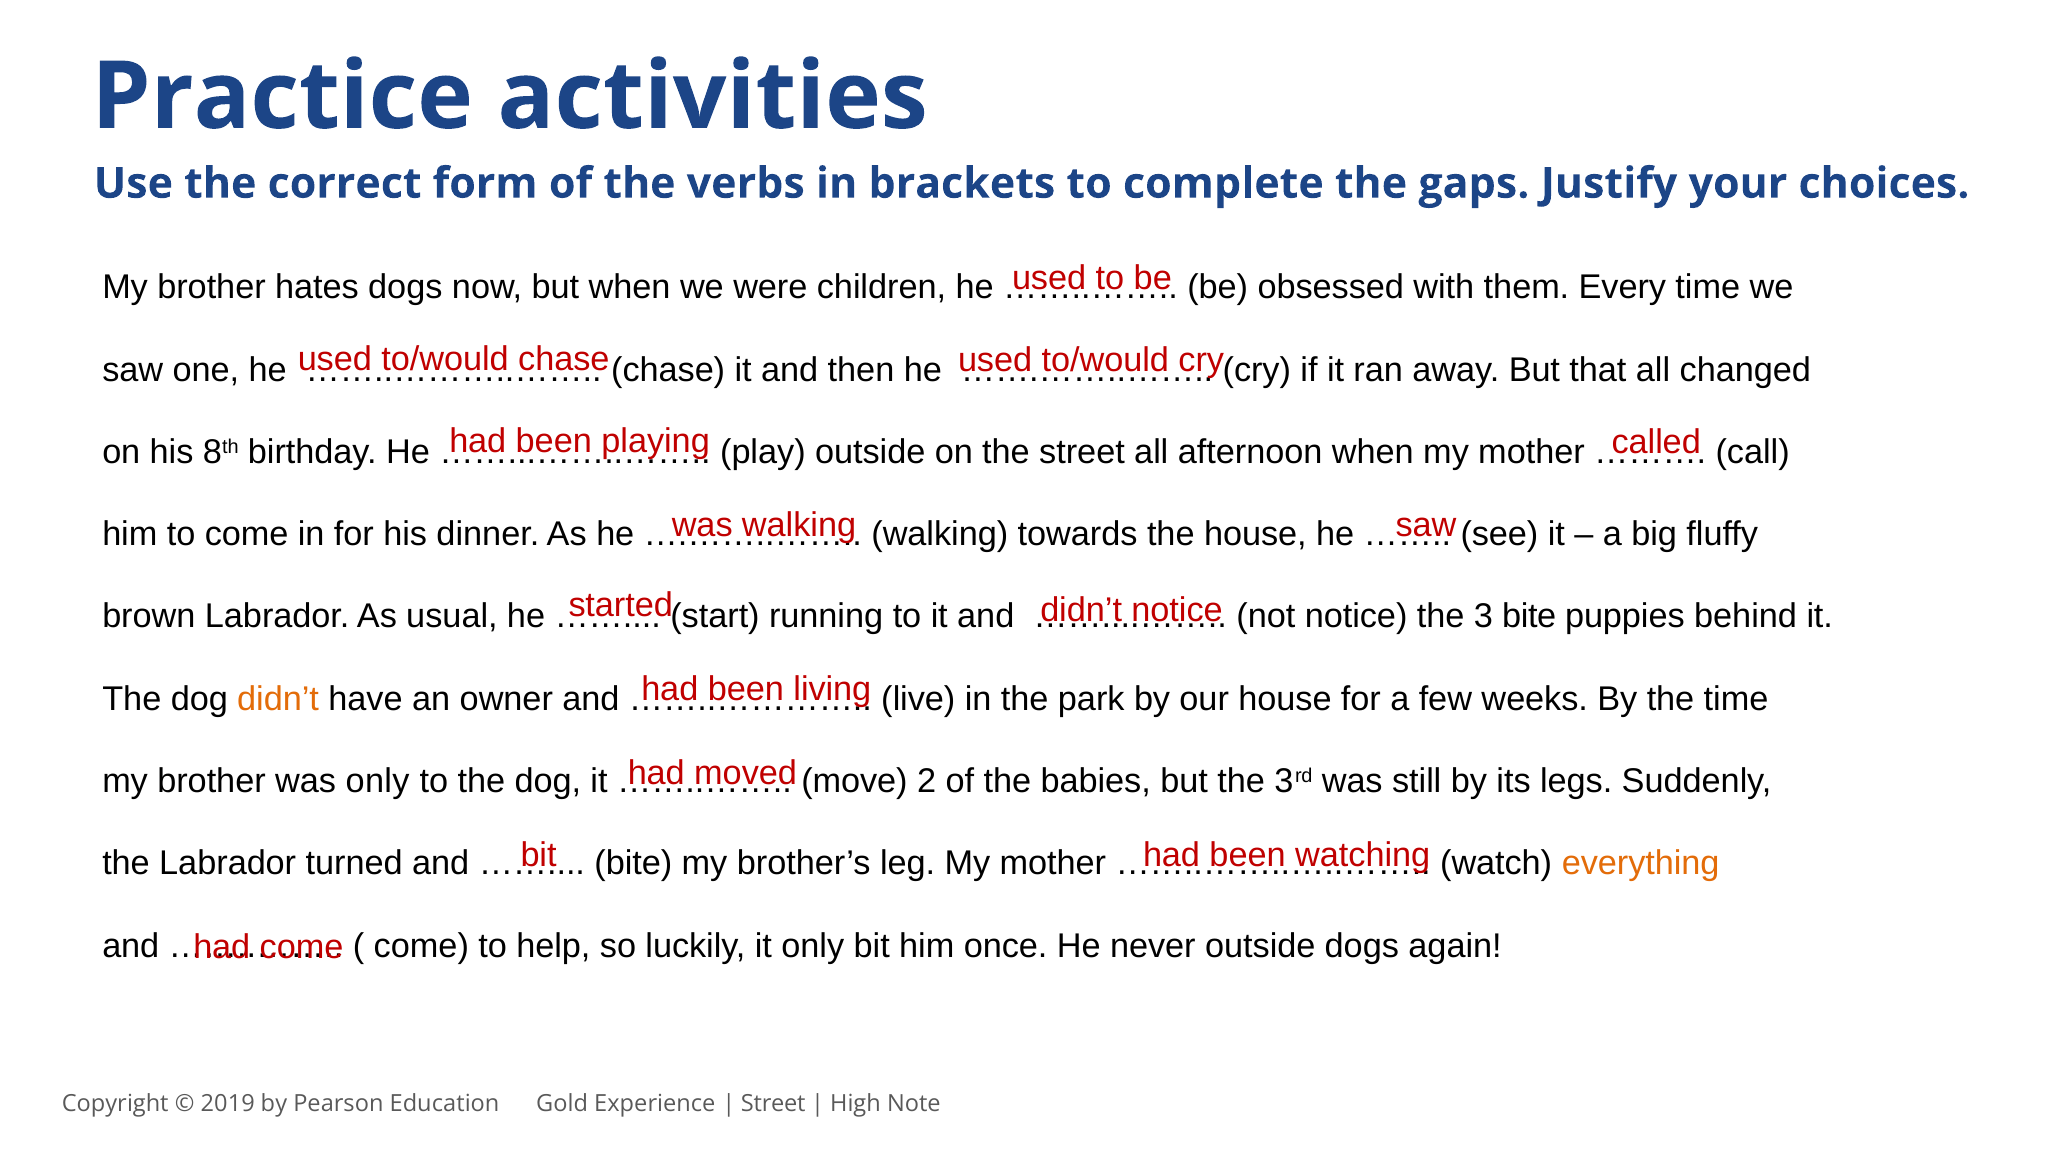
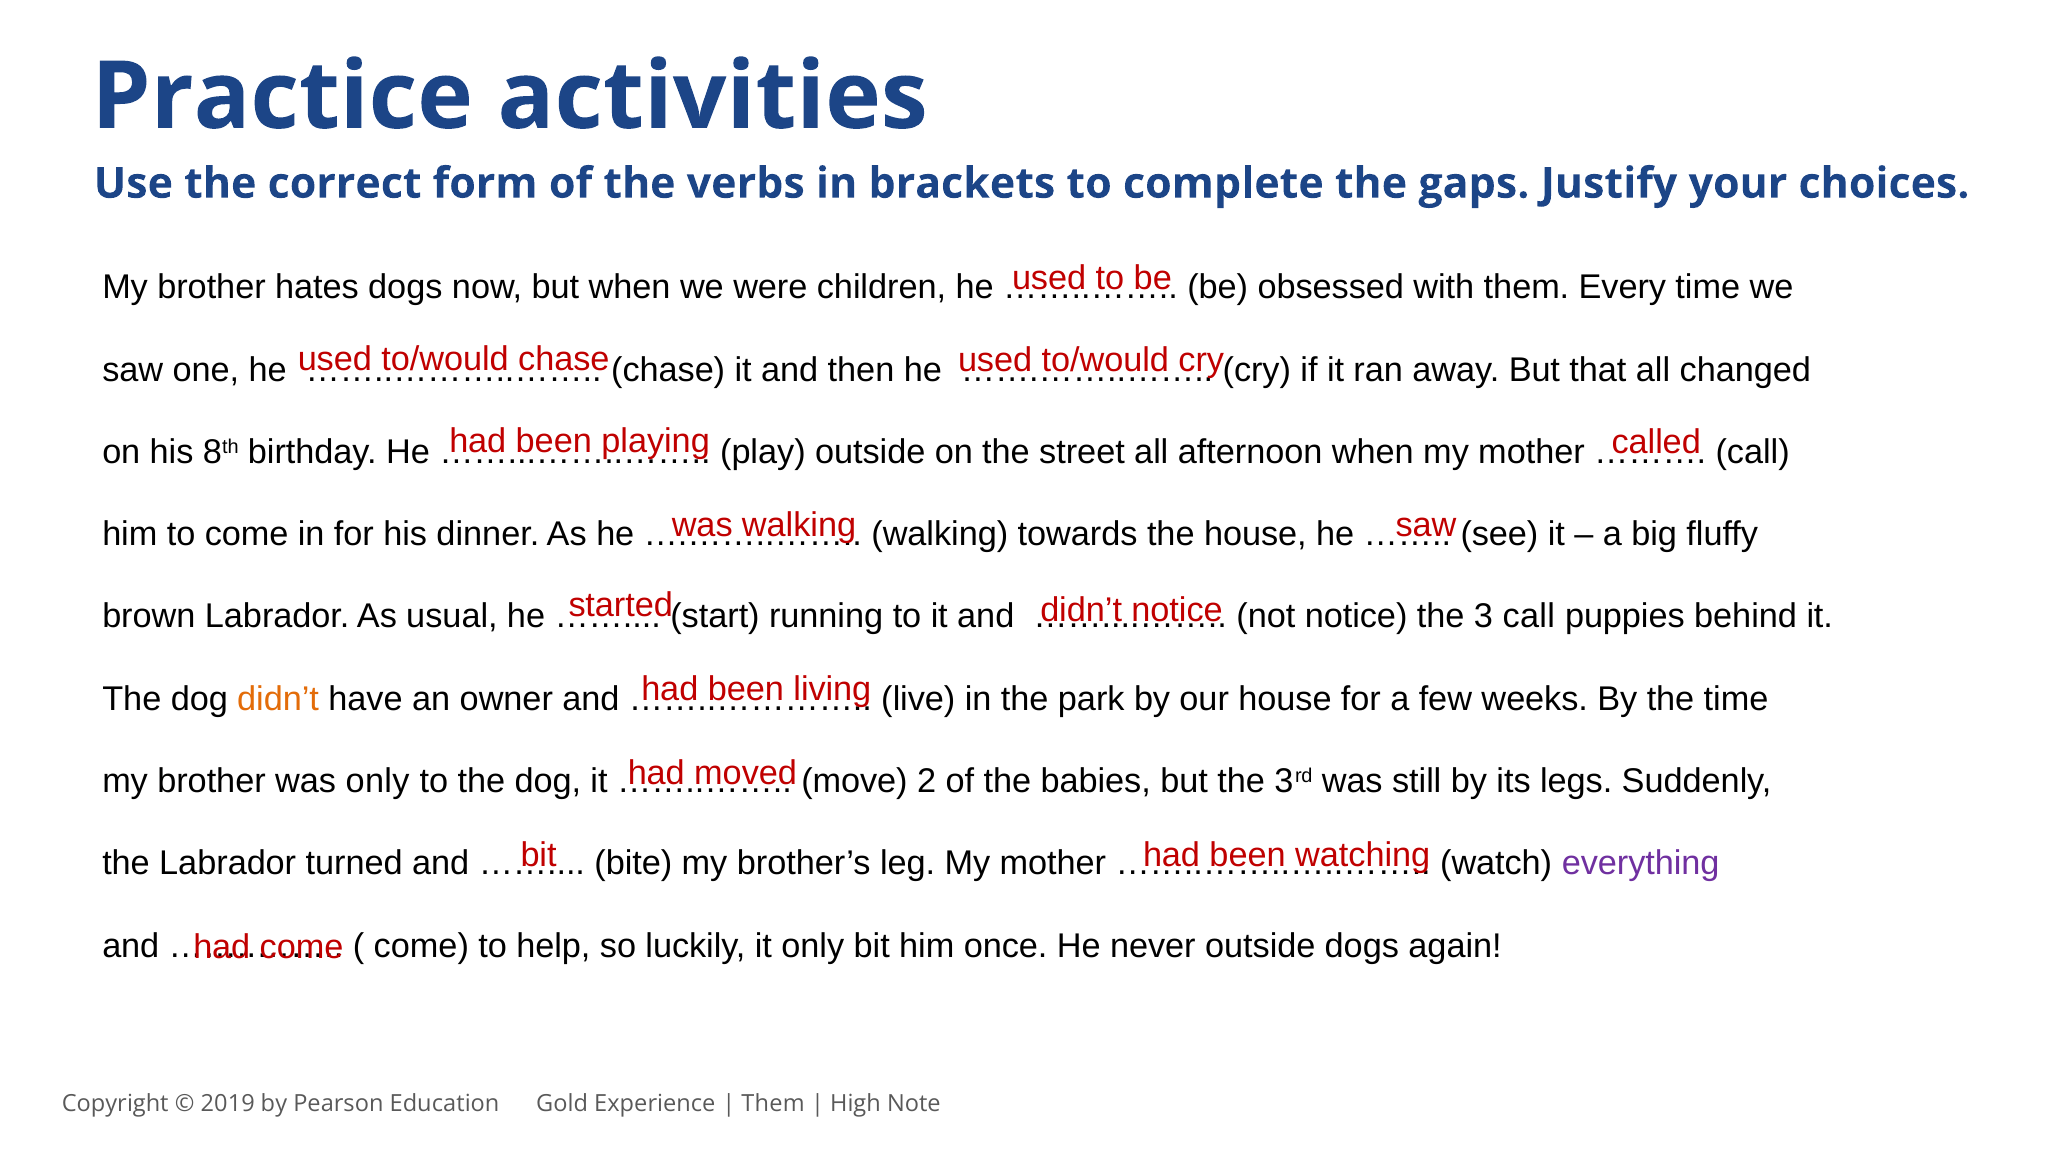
3 bite: bite -> call (1529, 617)
everything colour: orange -> purple (1641, 864)
Street: Street -> Them (773, 1104)
